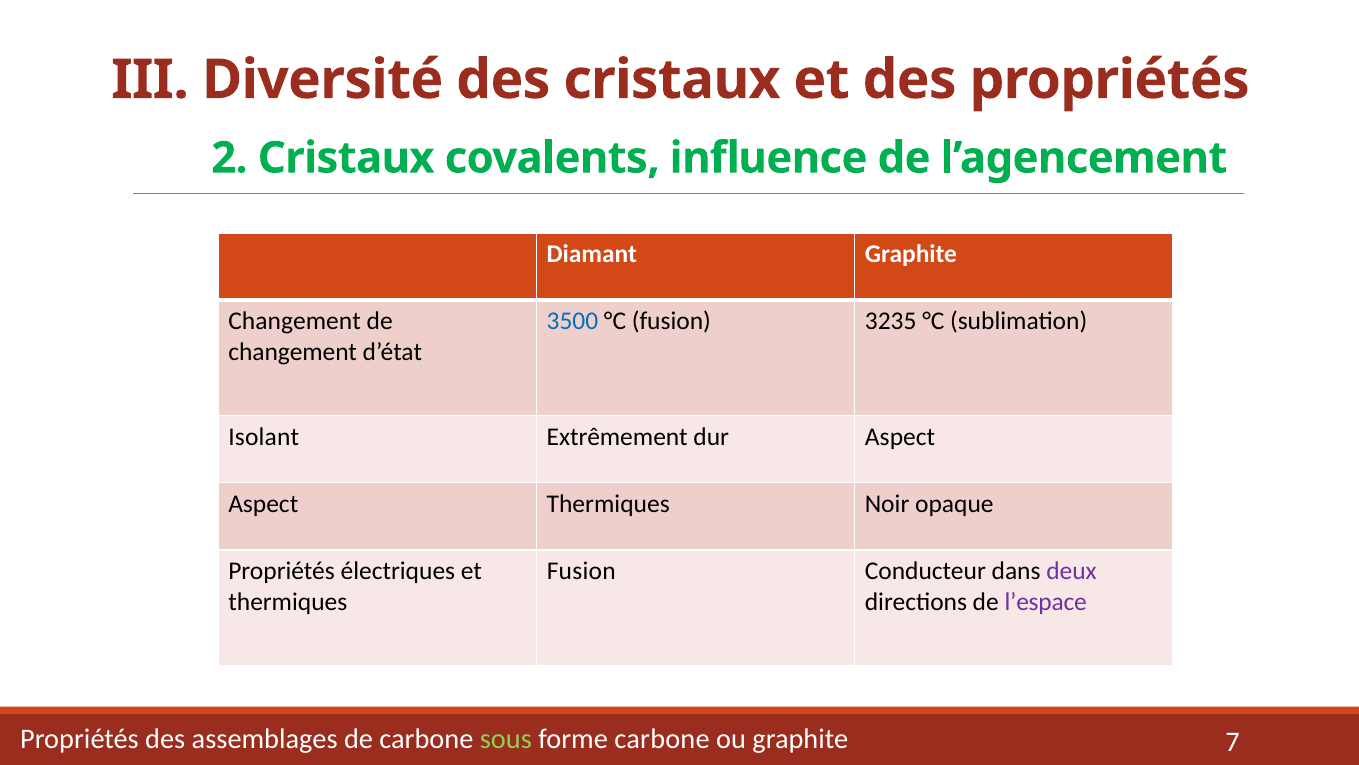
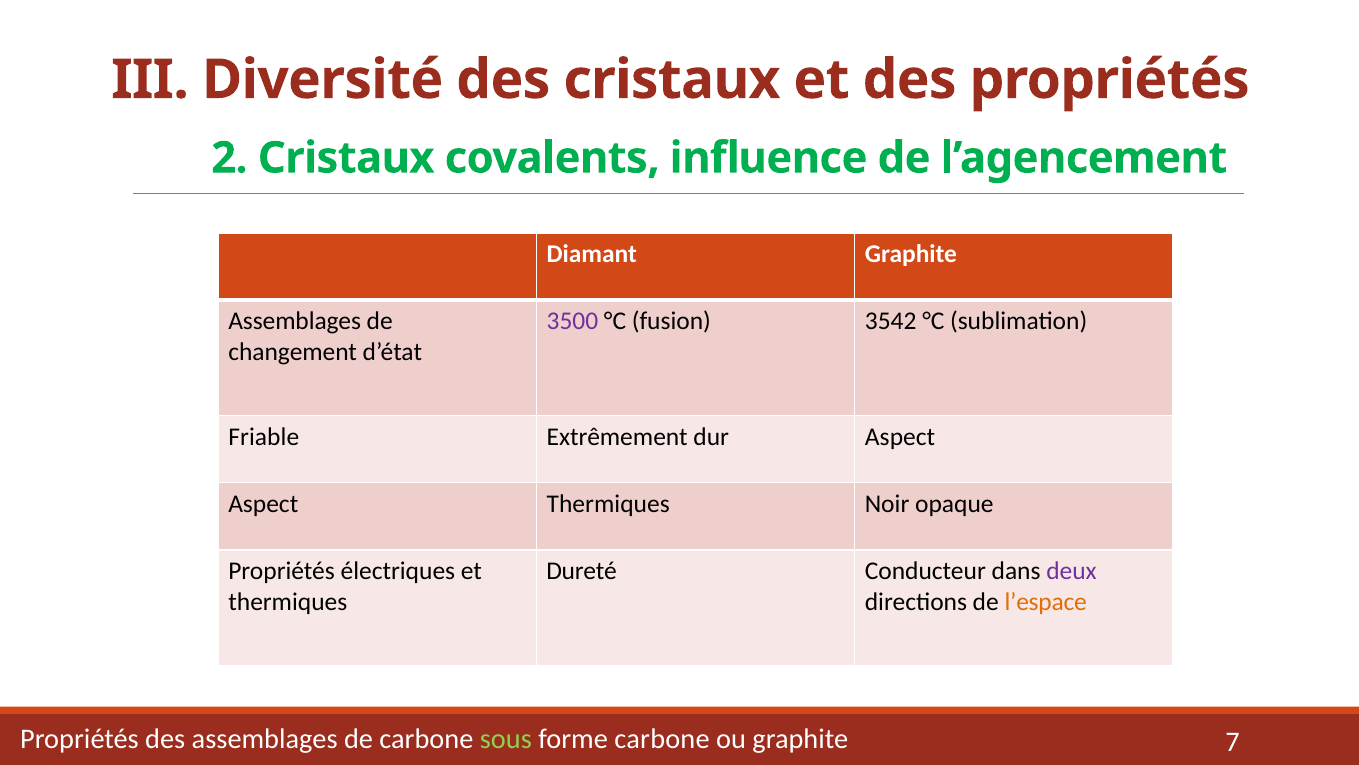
Changement: Changement -> Assemblages (295, 321)
3500 colour: blue -> purple (572, 321)
3235: 3235 -> 3542 (891, 321)
Isolant: Isolant -> Friable (264, 436)
Fusion: Fusion -> Dureté (582, 571)
l’espace colour: purple -> orange (1046, 602)
